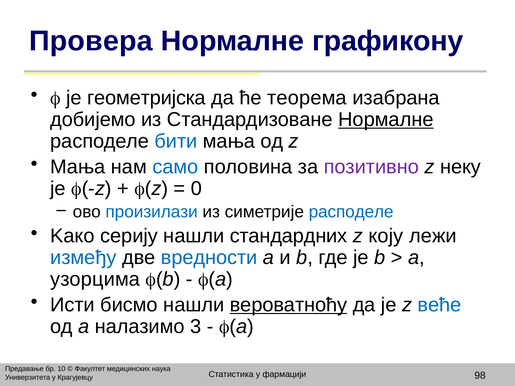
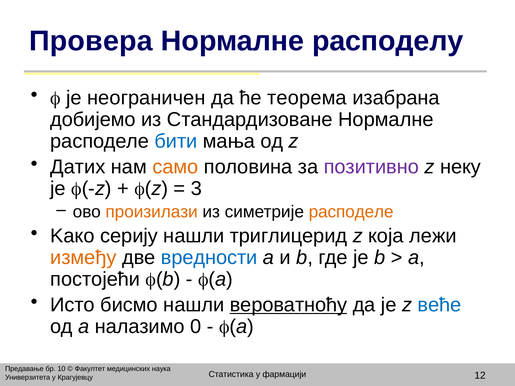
графикону: графикону -> расподелу (388, 41)
геометријска: геометријска -> неограничен (146, 98)
Нормалне underline: present -> none (386, 120)
Мања: Мања -> Датих (78, 167)
само colour: blue -> orange (175, 167)
0: 0 -> 3 (196, 189)
произилази colour: blue -> orange (152, 212)
расподеле colour: blue -> orange (351, 212)
стандардних: стандардних -> триглицерид (288, 236)
коју: коју -> која (386, 236)
између colour: blue -> orange (83, 258)
узорцима: узорцима -> постојећи (95, 279)
Исти: Исти -> Исто (73, 305)
3: 3 -> 0 (196, 327)
98: 98 -> 12 (480, 376)
